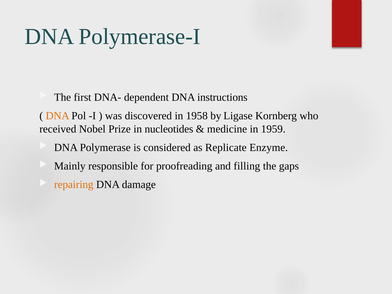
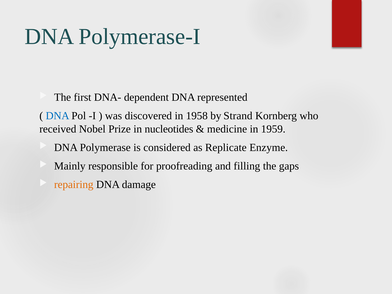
instructions: instructions -> represented (222, 97)
DNA colour: orange -> blue (58, 116)
Ligase: Ligase -> Strand (238, 116)
